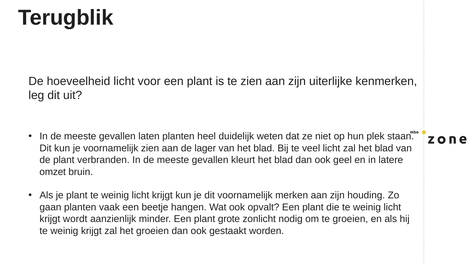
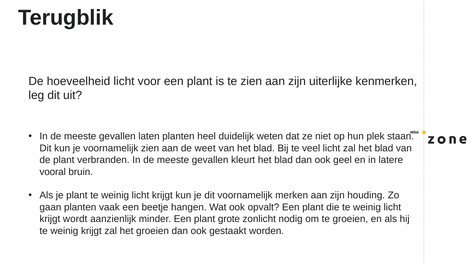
lager: lager -> weet (205, 148)
omzet: omzet -> vooral (53, 172)
